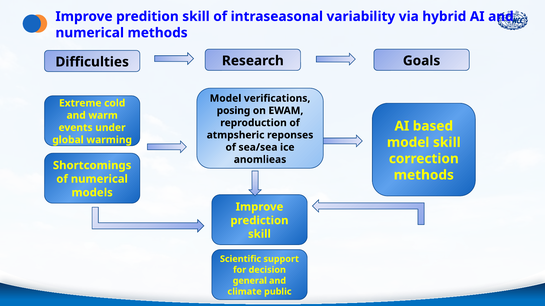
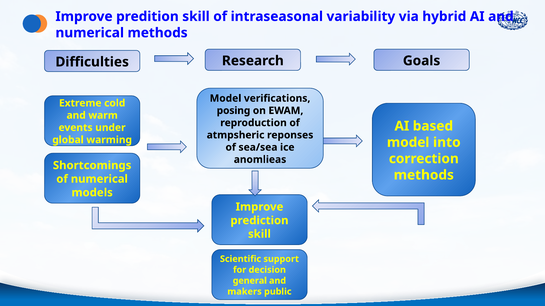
skill: skill -> into (447, 143)
climate: climate -> makers (245, 292)
